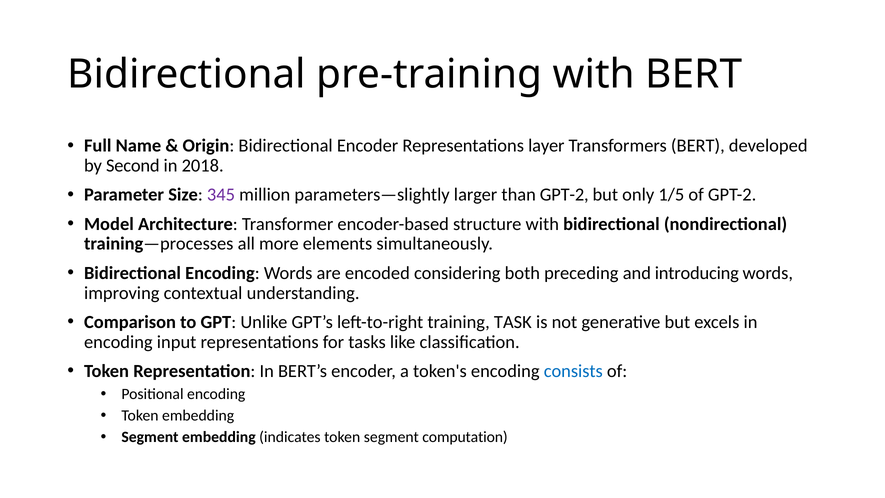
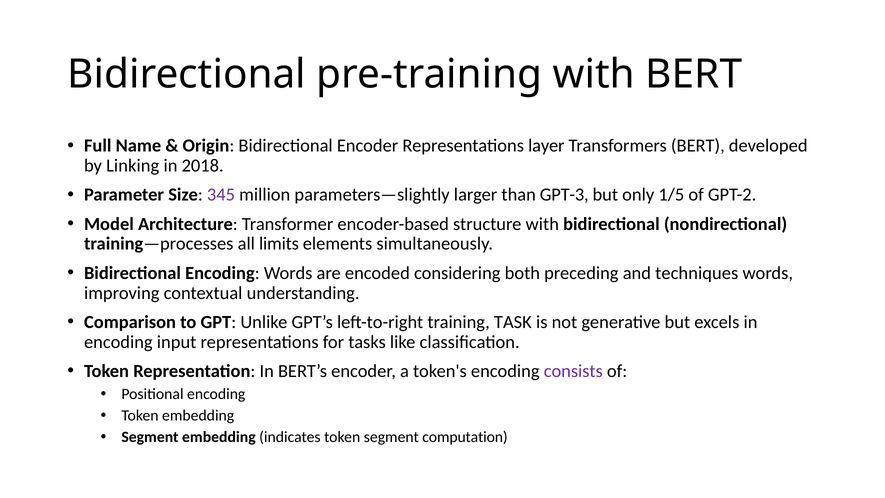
Second: Second -> Linking (133, 166)
than GPT-2: GPT-2 -> GPT-3 (564, 195)
more: more -> limits (279, 244)
introducing: introducing -> techniques (697, 273)
consists colour: blue -> purple (573, 371)
